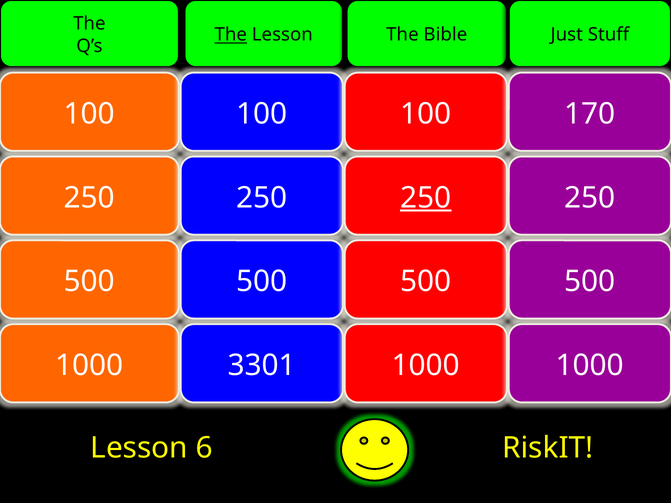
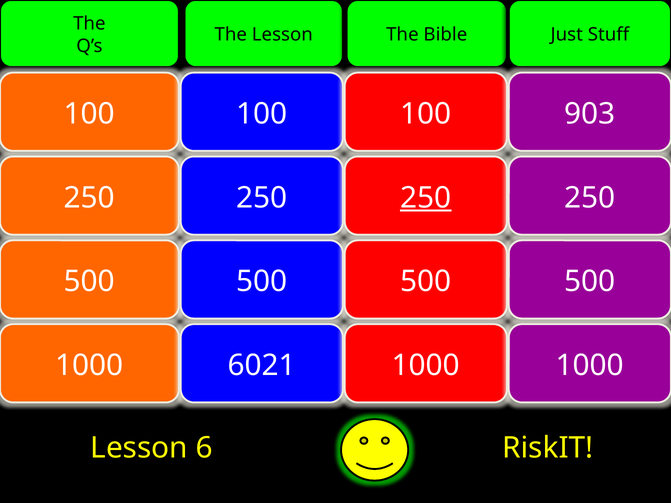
The underline: present -> none (231, 35)
170: 170 -> 903 (590, 114)
3301: 3301 -> 6021 (262, 366)
